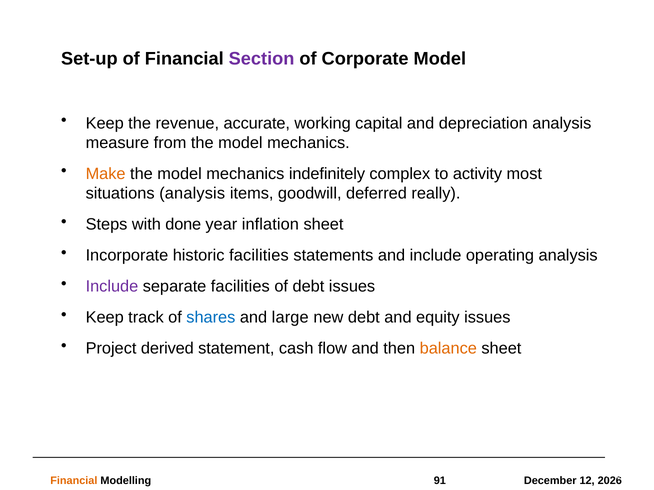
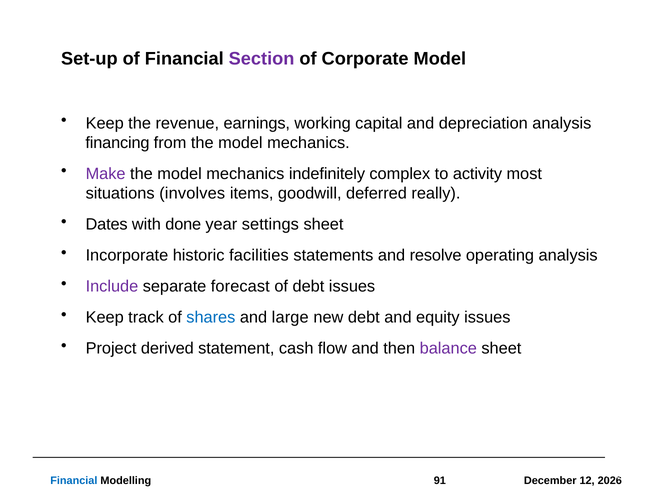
accurate: accurate -> earnings (257, 123)
measure: measure -> financing (117, 143)
Make colour: orange -> purple (106, 174)
situations analysis: analysis -> involves (192, 194)
Steps: Steps -> Dates (107, 225)
inflation: inflation -> settings (270, 225)
and include: include -> resolve (436, 256)
separate facilities: facilities -> forecast (240, 287)
balance colour: orange -> purple (448, 349)
Financial colour: orange -> blue (74, 481)
